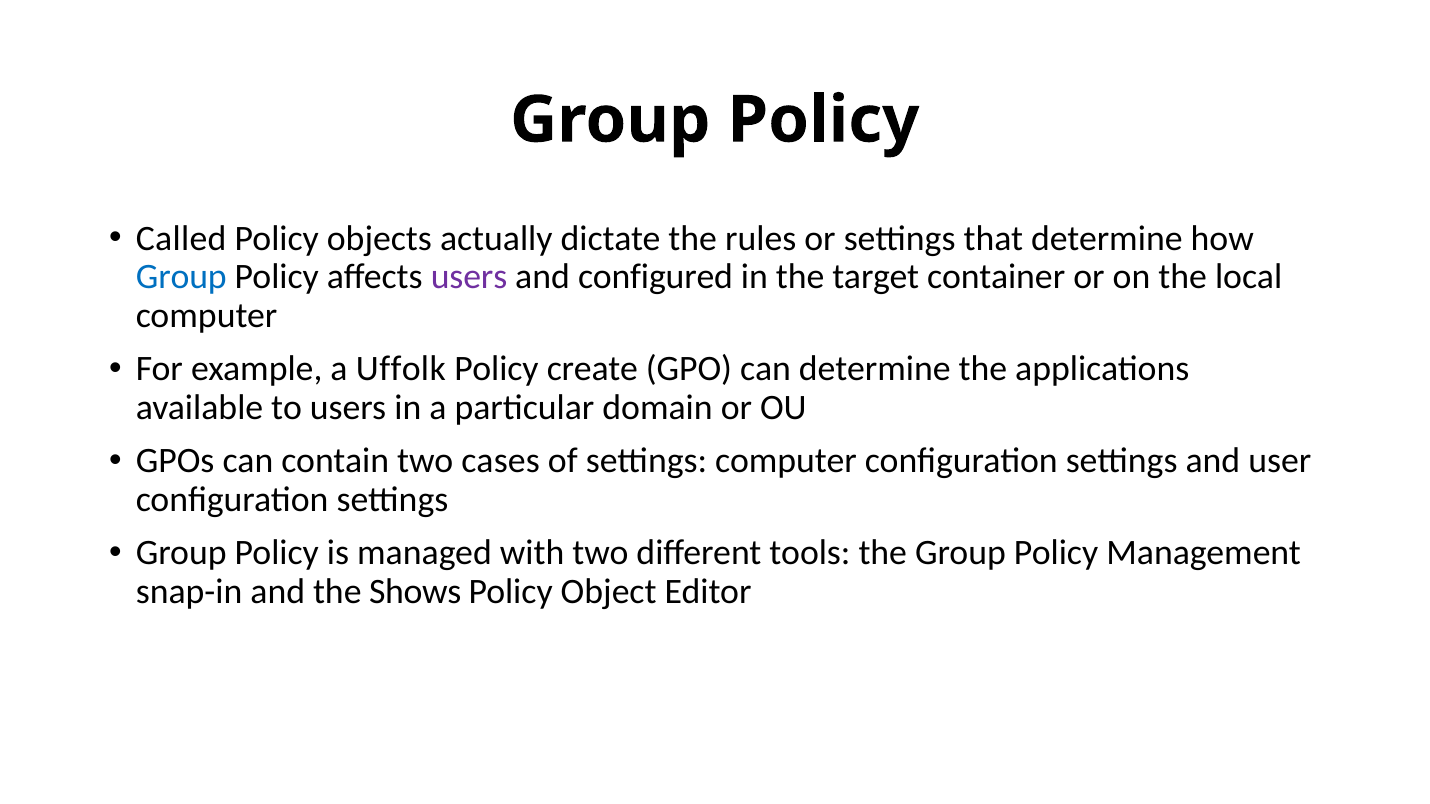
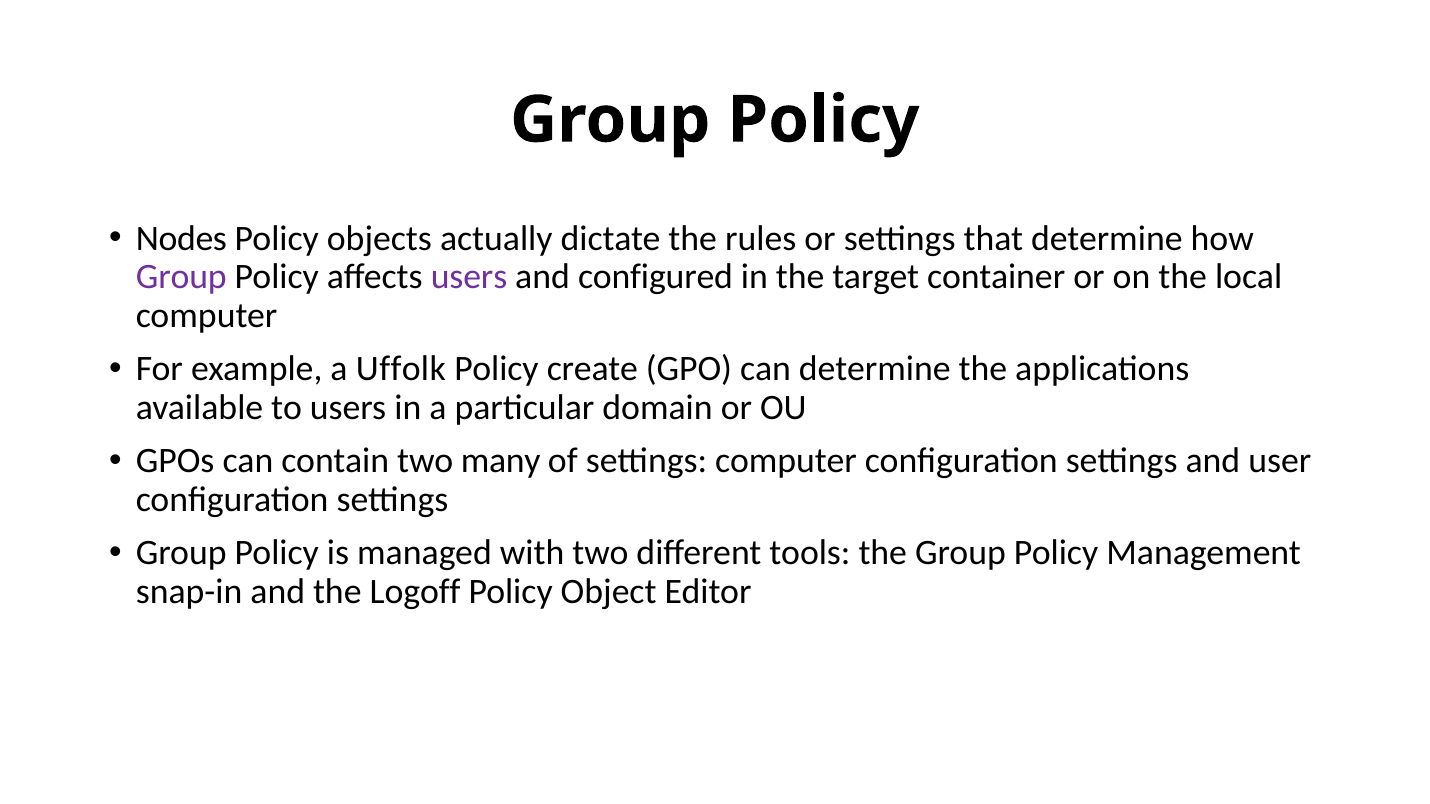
Called: Called -> Nodes (181, 239)
Group colour: blue -> purple (181, 277)
cases: cases -> many (501, 461)
Shows: Shows -> Logoff (415, 592)
